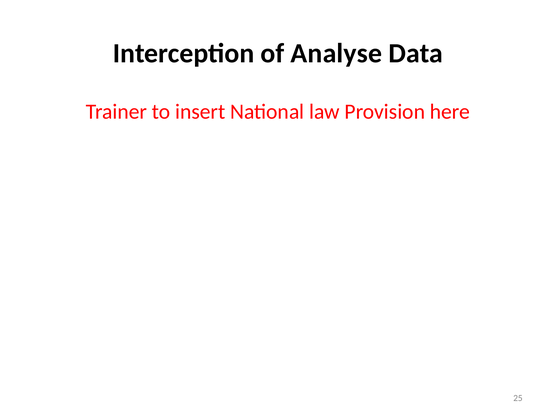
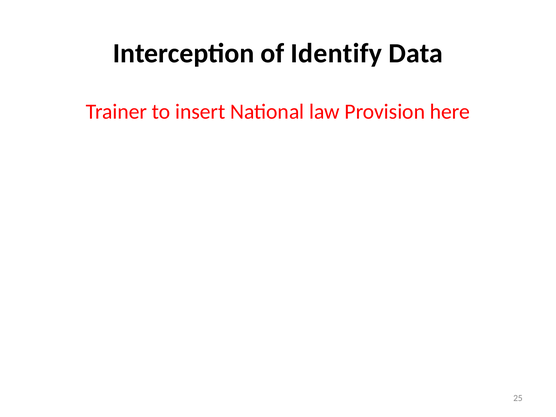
Analyse: Analyse -> Identify (336, 53)
